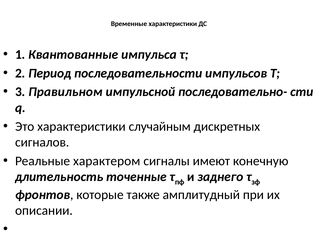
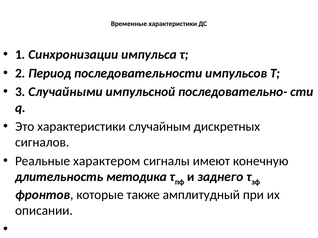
Квантованные: Квантованные -> Синхронизации (73, 55)
Правильном: Правильном -> Случайными (65, 92)
точенные: точенные -> методика (136, 177)
